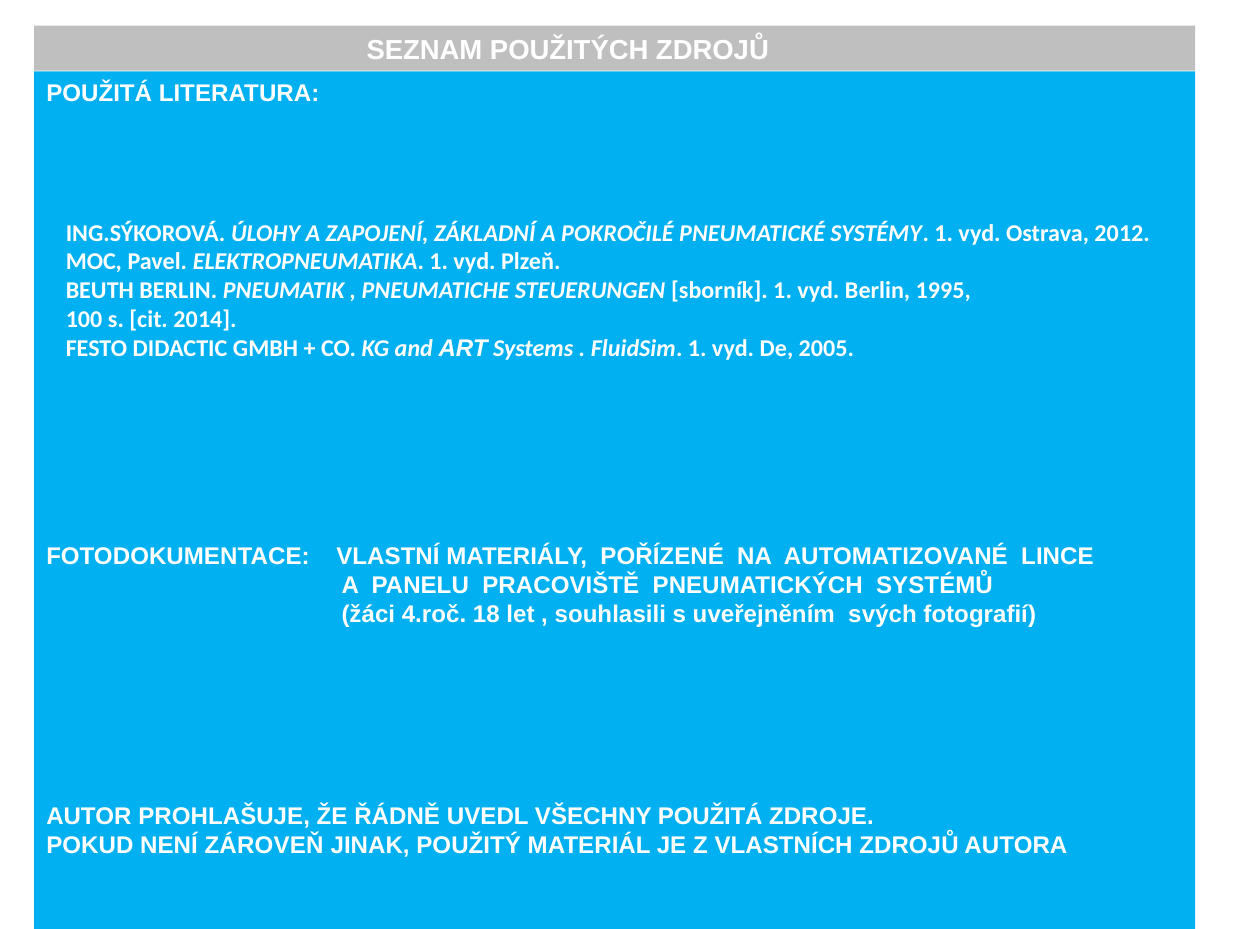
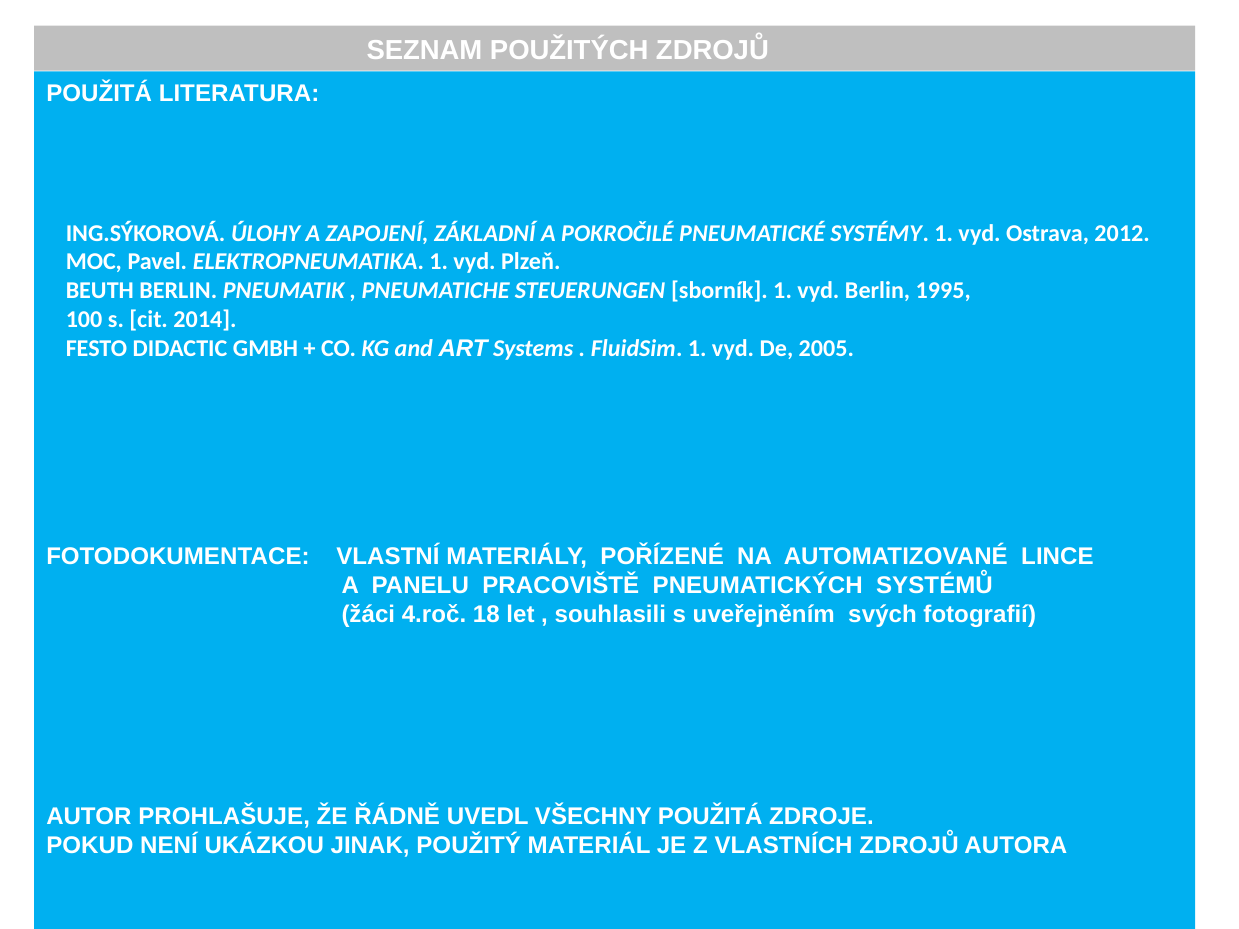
ZÁROVEŇ: ZÁROVEŇ -> UKÁZKOU (264, 846)
